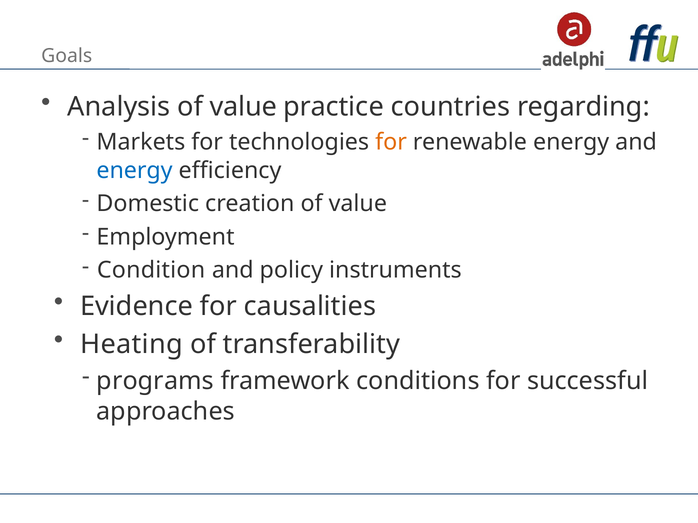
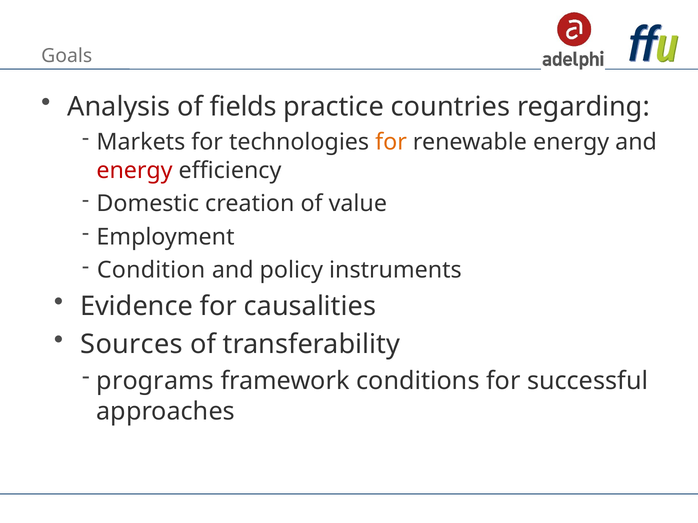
Analysis of value: value -> fields (243, 107)
energy colour: blue -> red (135, 171)
Heating: Heating -> Sources (131, 344)
